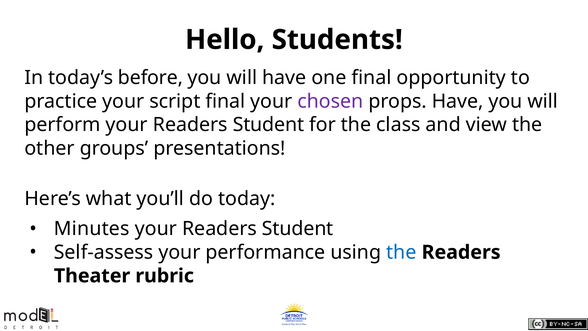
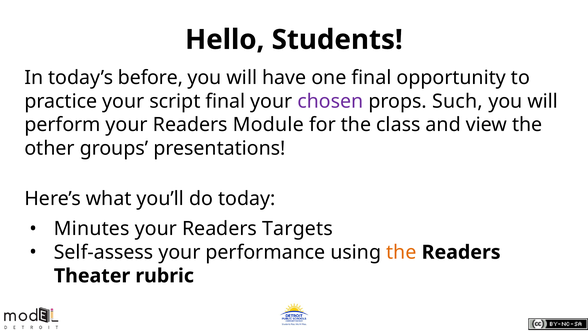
props Have: Have -> Such (457, 101)
perform your Readers Student: Student -> Module (268, 125)
Student: Student -> Targets (298, 229)
the colour: blue -> orange (401, 252)
